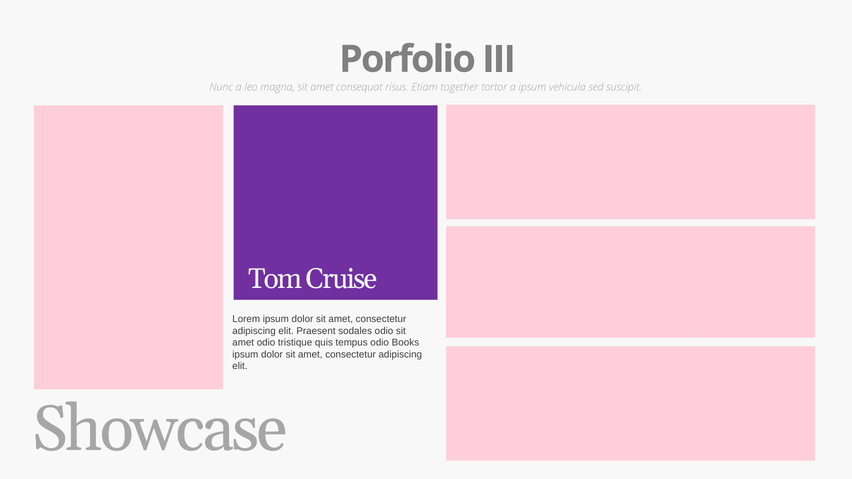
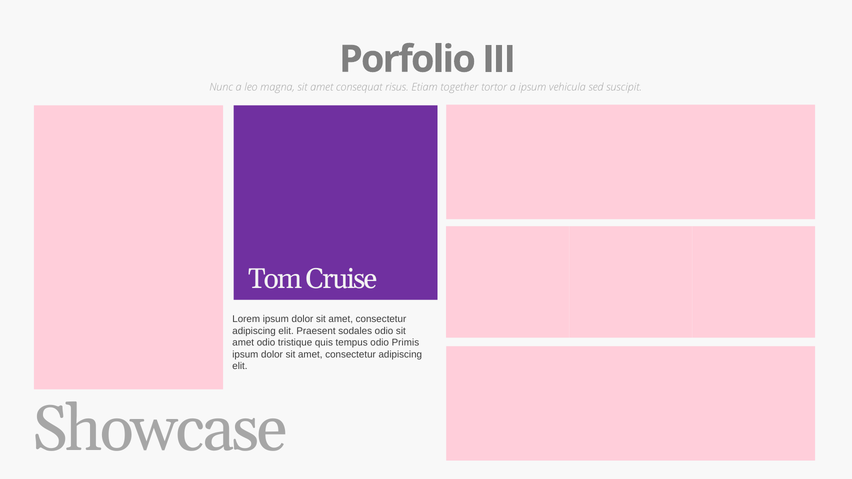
Books: Books -> Primis (405, 343)
